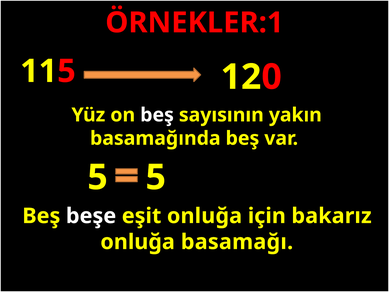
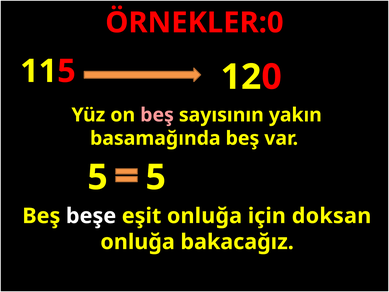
ÖRNEKLER:1: ÖRNEKLER:1 -> ÖRNEKLER:0 (194, 23)
beş colour: white -> pink (157, 115)
bakarız: bakarız -> doksan (331, 216)
basamağı: basamağı -> bakacağız (237, 242)
